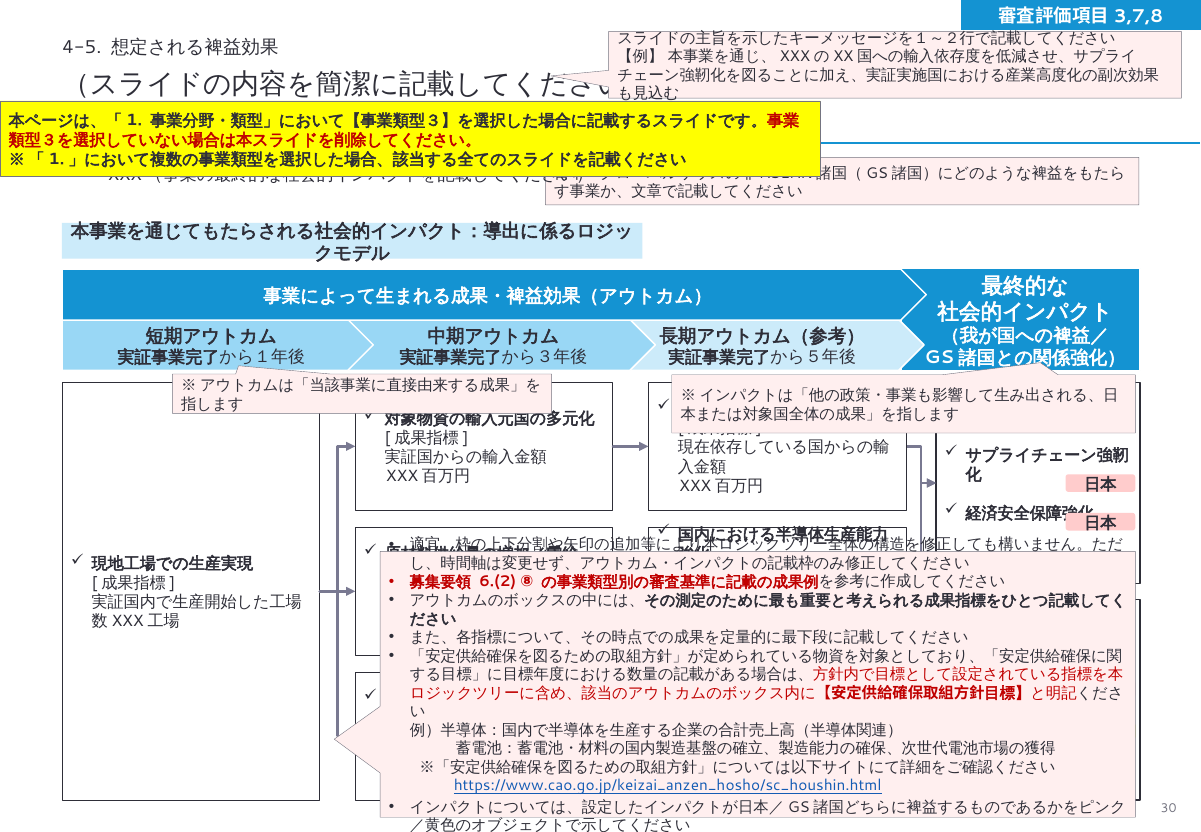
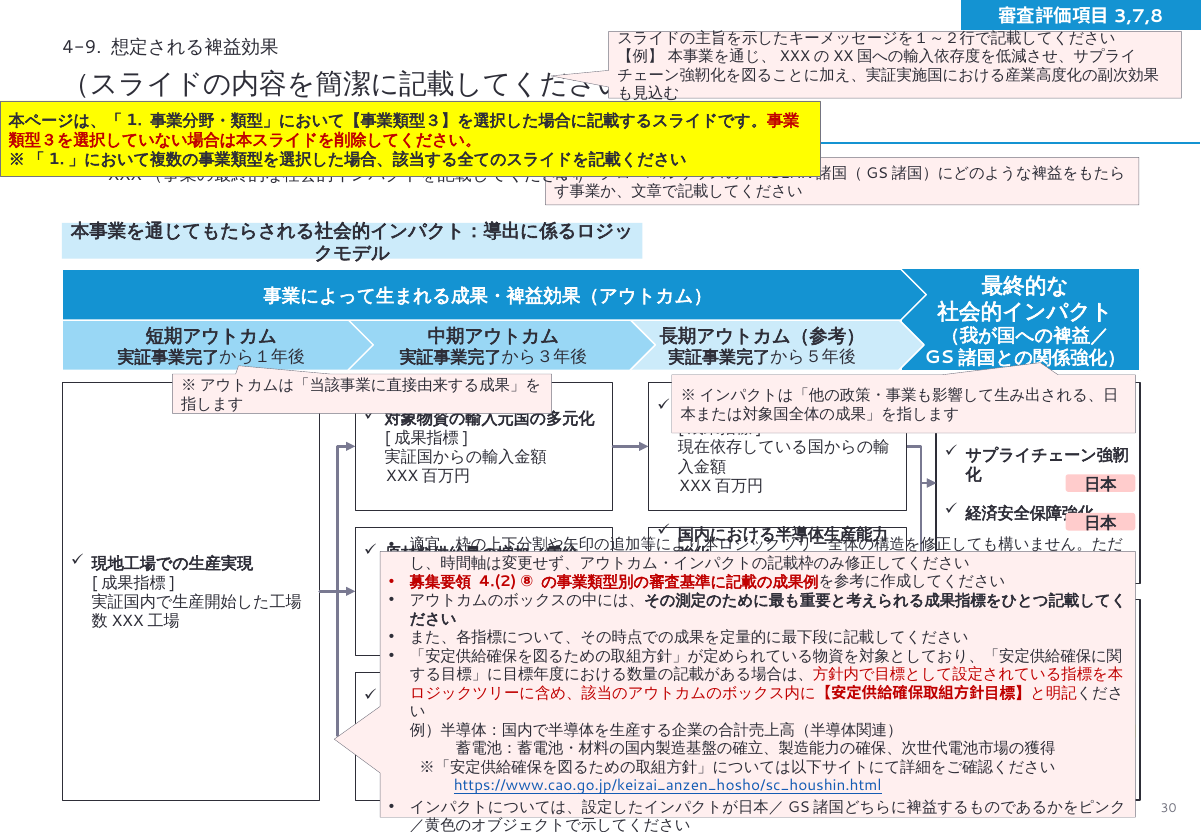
4-5: 4-5 -> 4-9 (82, 48)
6.(2: 6.(2 -> 4.(2 (498, 581)
